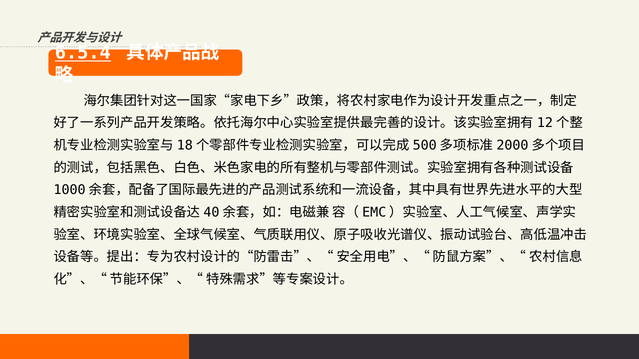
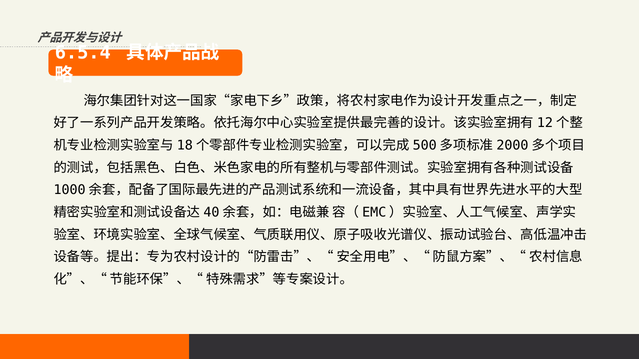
6.5.4 underline: present -> none (83, 53)
